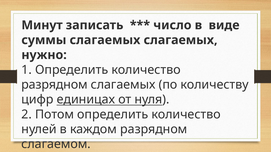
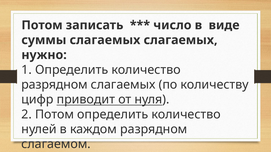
Минут: Минут -> Потом (42, 25)
единицах: единицах -> приводит (86, 100)
